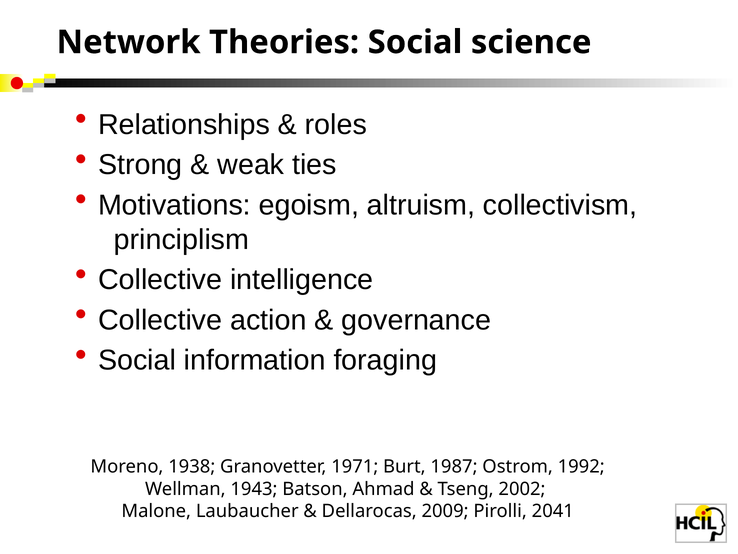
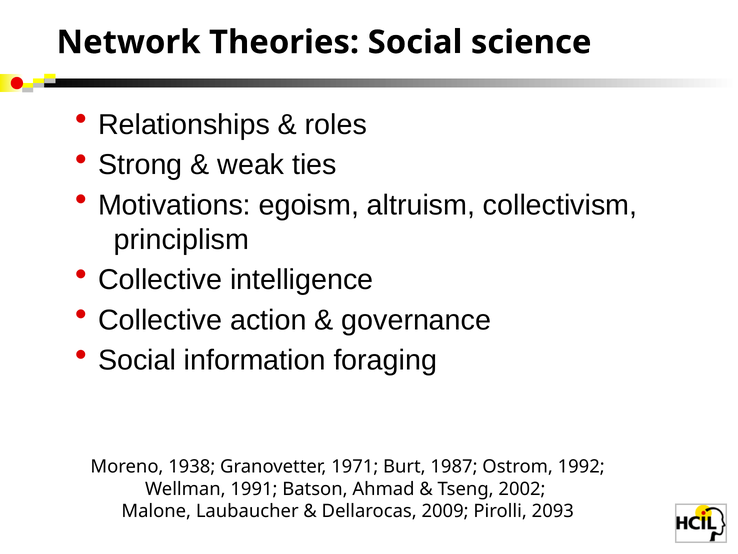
1943: 1943 -> 1991 (254, 489)
2041: 2041 -> 2093 (553, 511)
